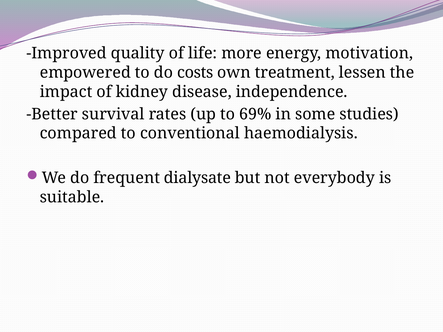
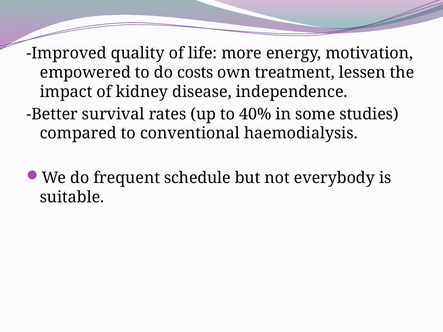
69%: 69% -> 40% (255, 114)
dialysate: dialysate -> schedule (197, 178)
